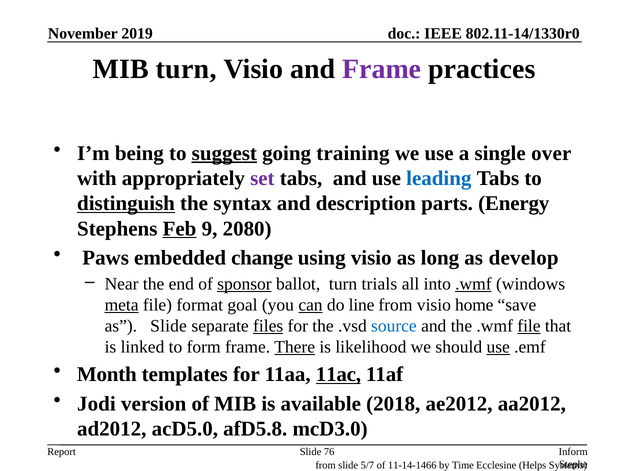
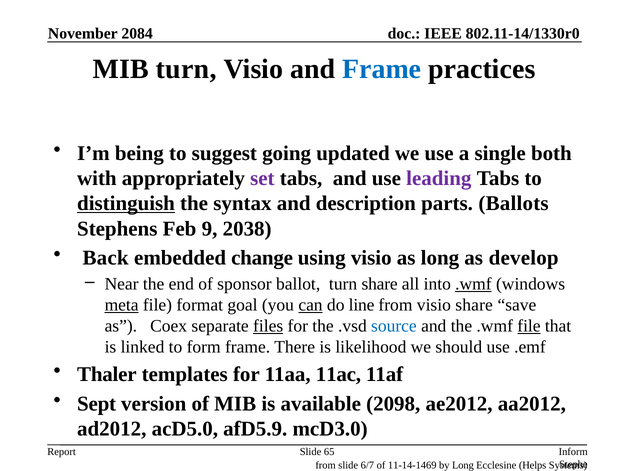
2019: 2019 -> 2084 (137, 34)
Frame colour: purple -> blue (382, 69)
suggest underline: present -> none (224, 153)
training: training -> updated (353, 153)
over: over -> both (551, 153)
leading colour: blue -> purple (439, 179)
Energy: Energy -> Ballots (514, 204)
Feb underline: present -> none (180, 229)
2080: 2080 -> 2038 (247, 229)
Paws: Paws -> Back (106, 258)
sponsor underline: present -> none (244, 285)
turn trials: trials -> share (380, 285)
visio home: home -> share (474, 306)
as Slide: Slide -> Coex (169, 327)
There underline: present -> none (295, 348)
use underline: present -> none (498, 348)
Month: Month -> Thaler (107, 375)
11ac underline: present -> none (338, 375)
Jodi: Jodi -> Sept (97, 404)
2018: 2018 -> 2098 (393, 404)
afD5.8: afD5.8 -> afD5.9 (255, 430)
76: 76 -> 65 (329, 452)
5/7: 5/7 -> 6/7 (367, 466)
11-14-1466: 11-14-1466 -> 11-14-1469 (412, 466)
by Time: Time -> Long (463, 466)
